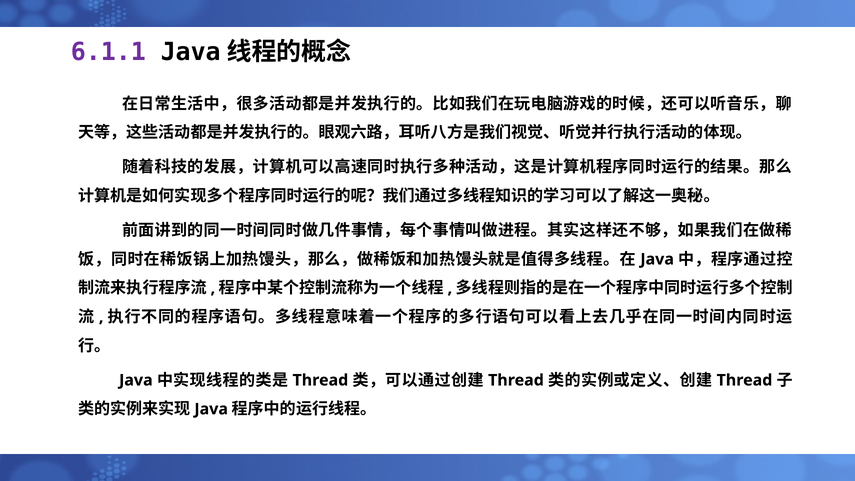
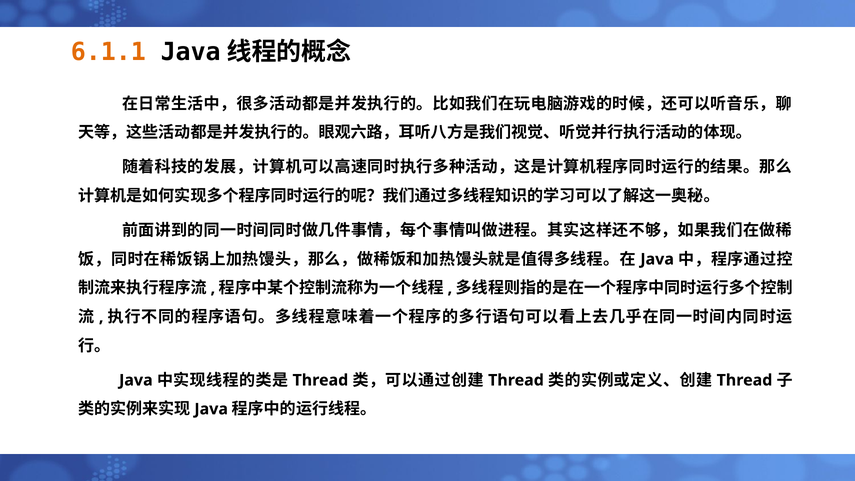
6.1.1 colour: purple -> orange (108, 52)
